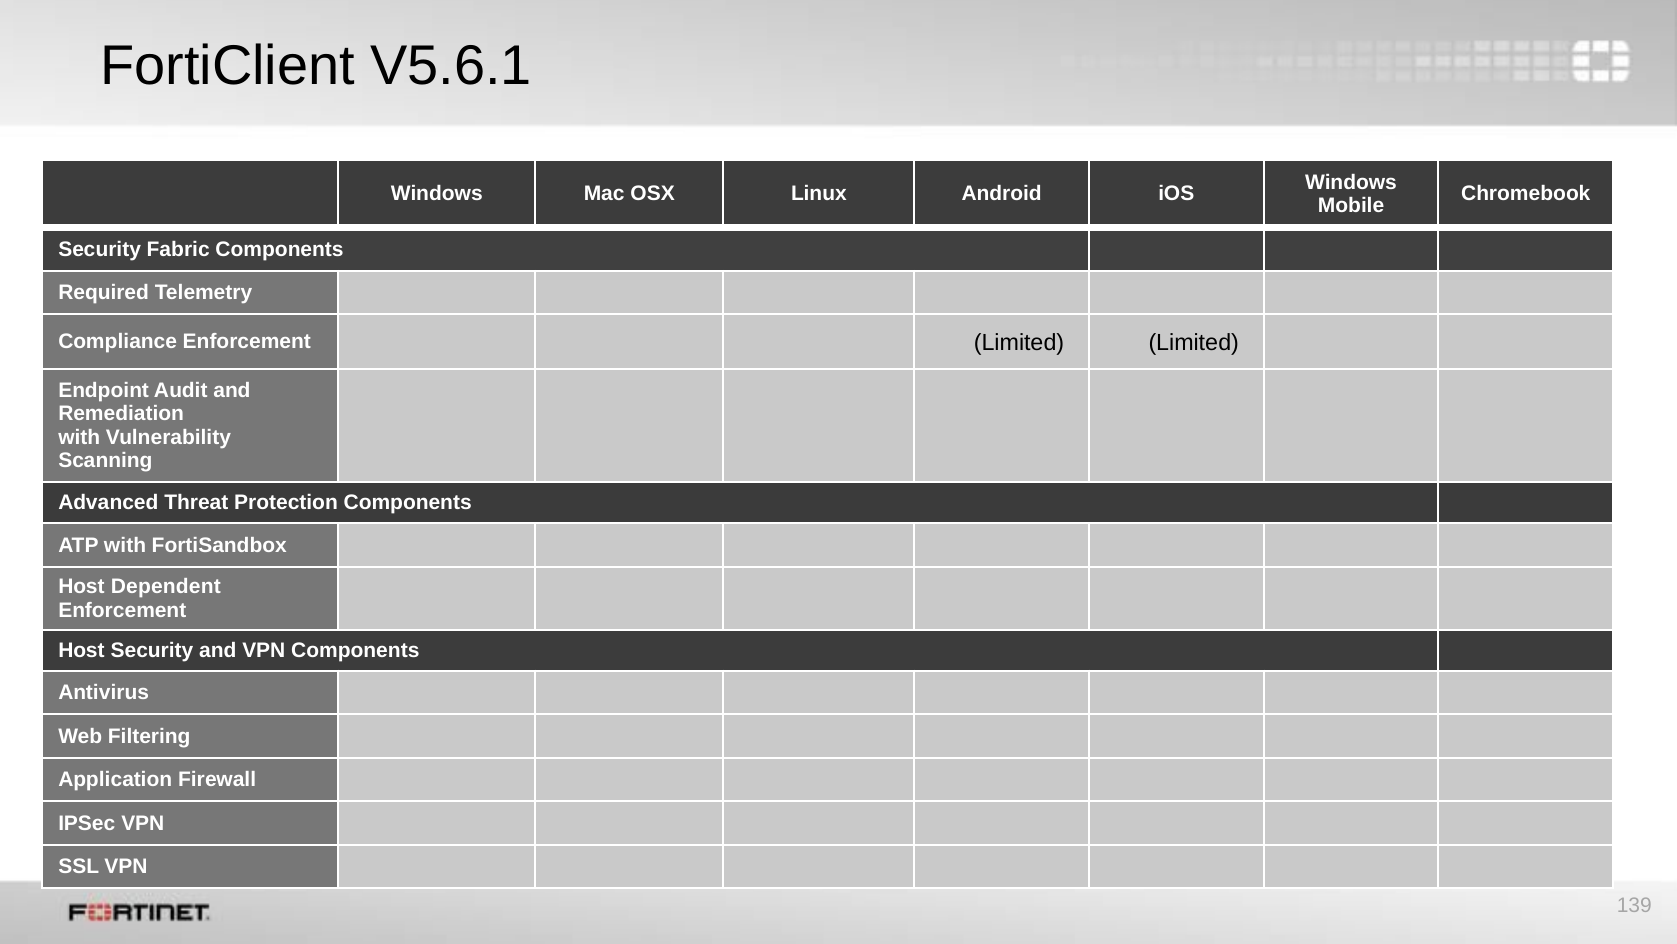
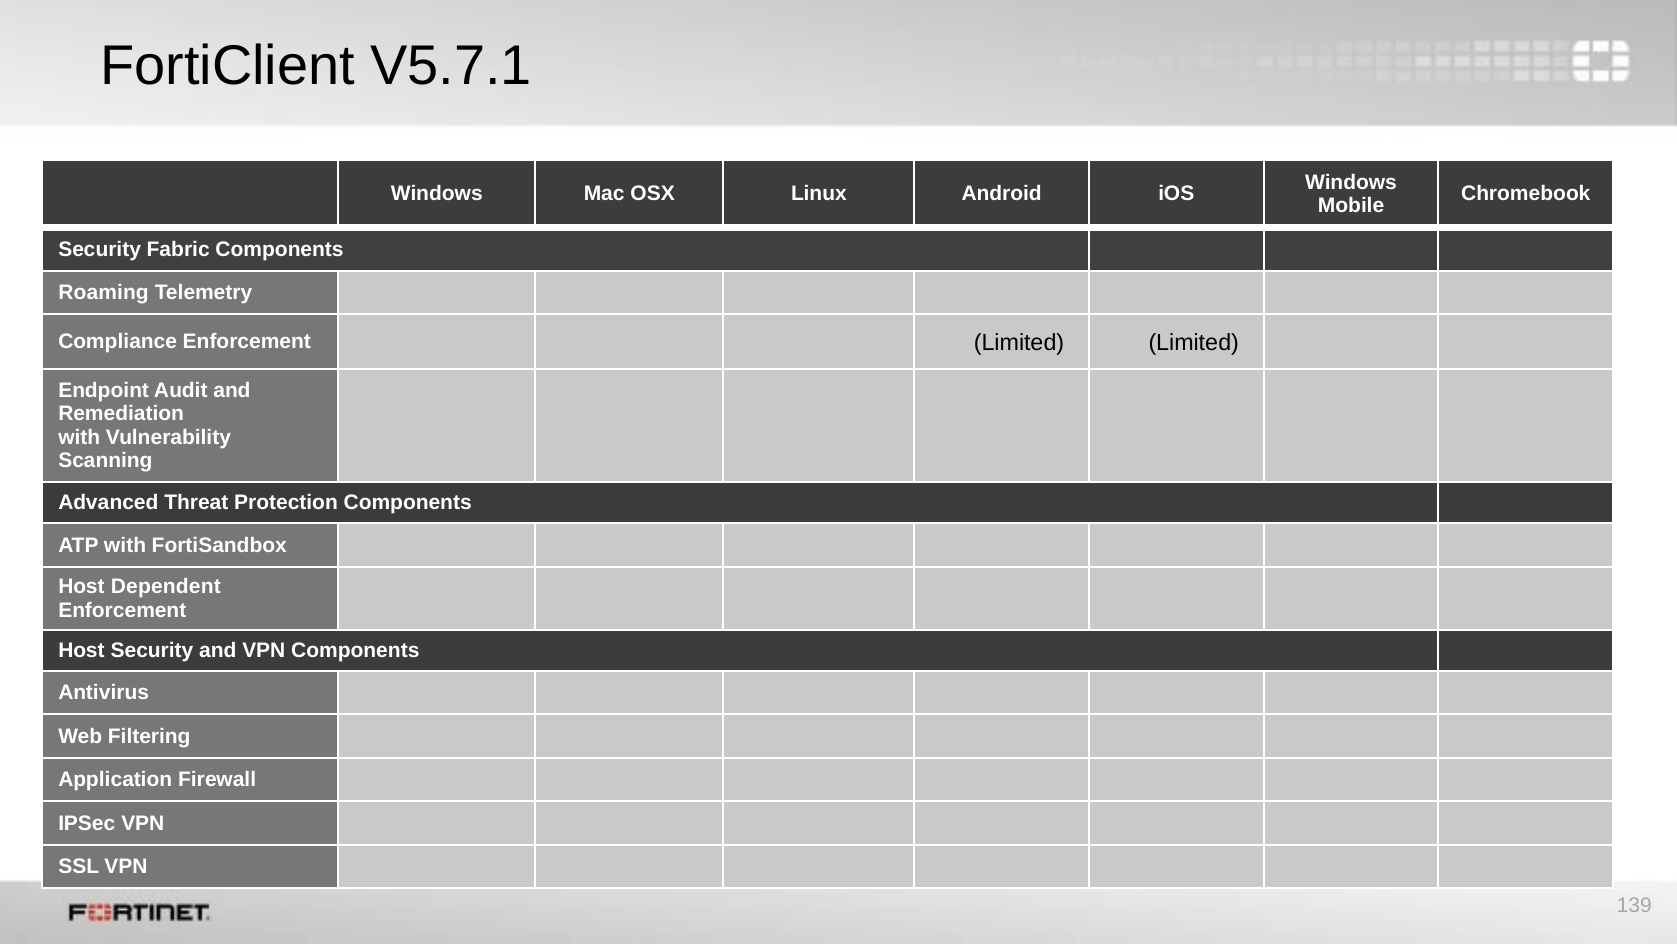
V5.6.1: V5.6.1 -> V5.7.1 (451, 66)
Required: Required -> Roaming (104, 293)
